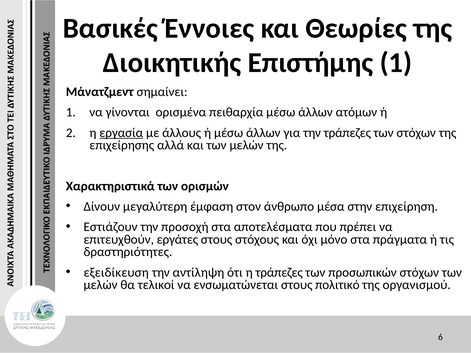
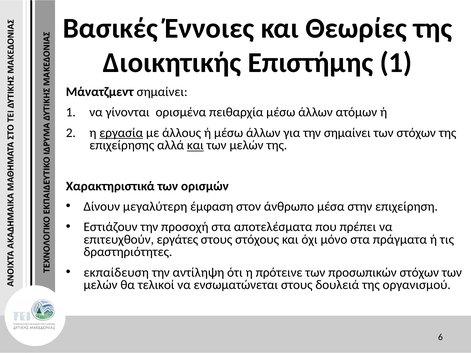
την τράπεζες: τράπεζες -> σημαίνει (347, 133)
και underline: none -> present (195, 145)
εξειδίκευση: εξειδίκευση -> εκπαίδευση (116, 273)
η τράπεζες: τράπεζες -> πρότεινε (279, 273)
πολιτικό: πολιτικό -> δουλειά (337, 285)
